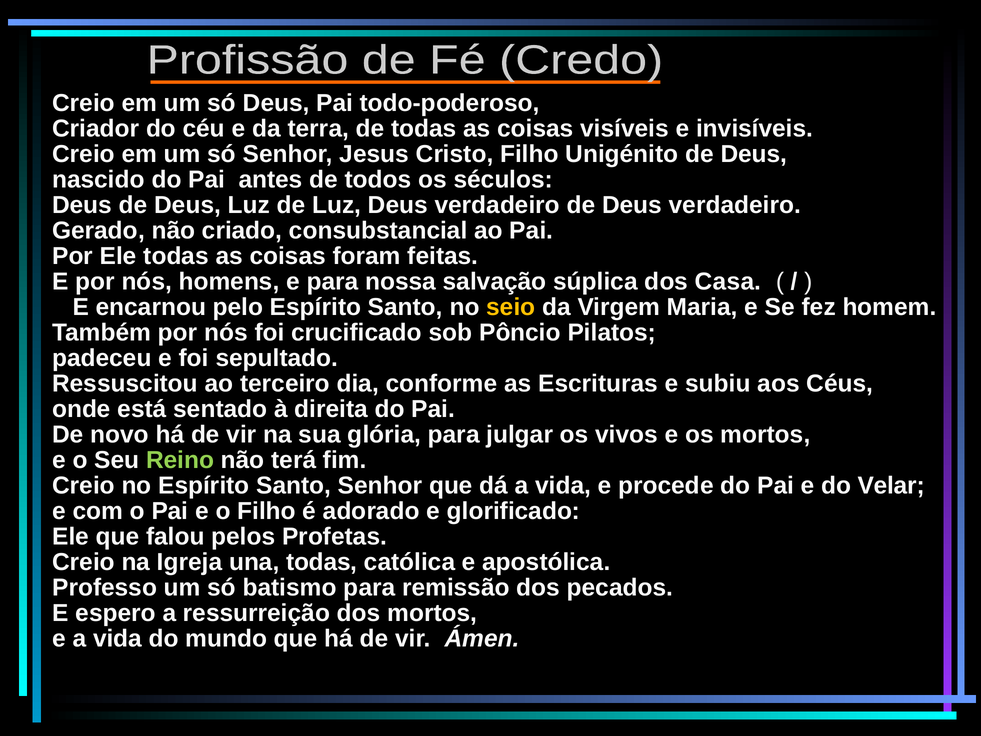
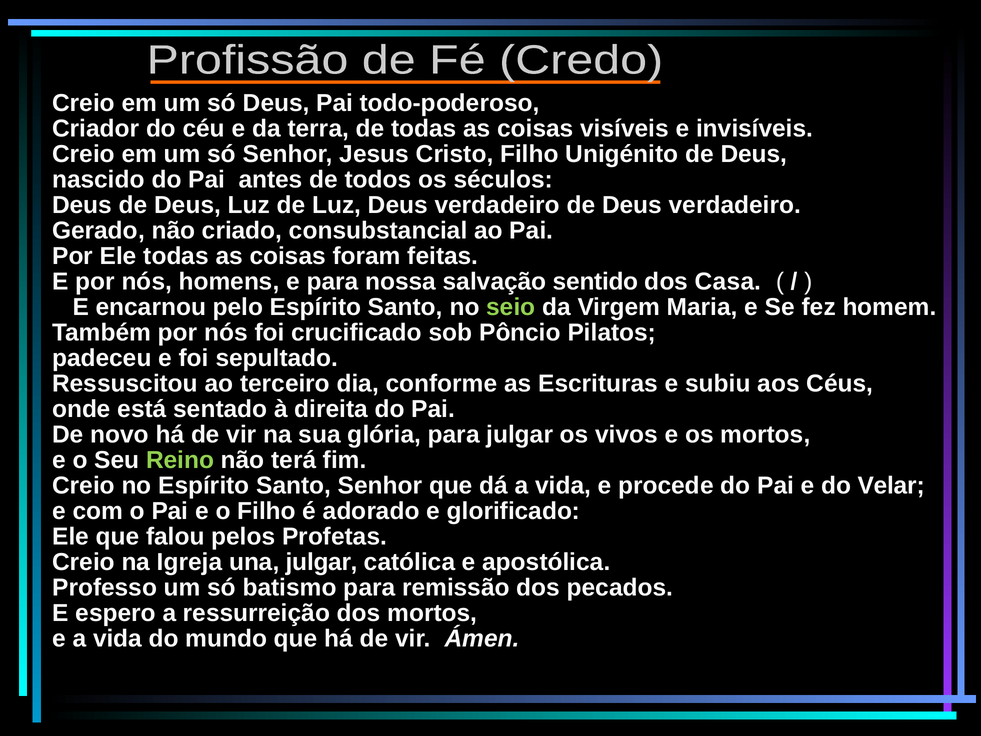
súplica: súplica -> sentido (596, 281)
seio colour: yellow -> light green (511, 307)
una todas: todas -> julgar (322, 562)
